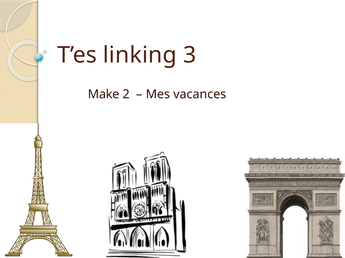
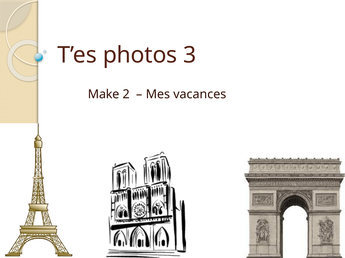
linking: linking -> photos (140, 55)
